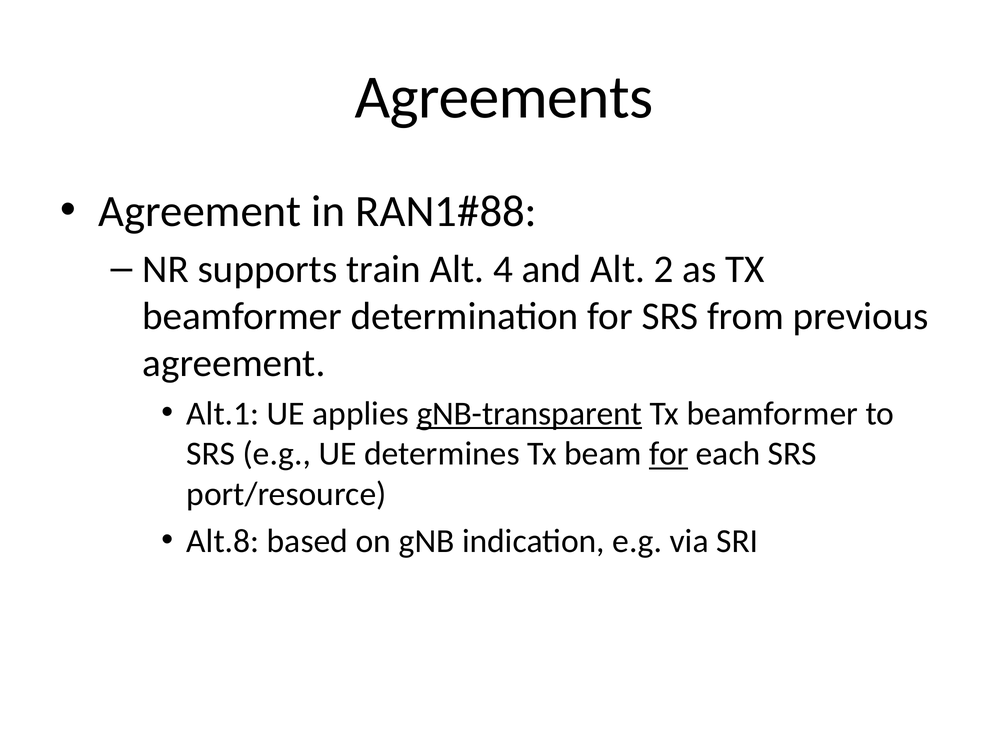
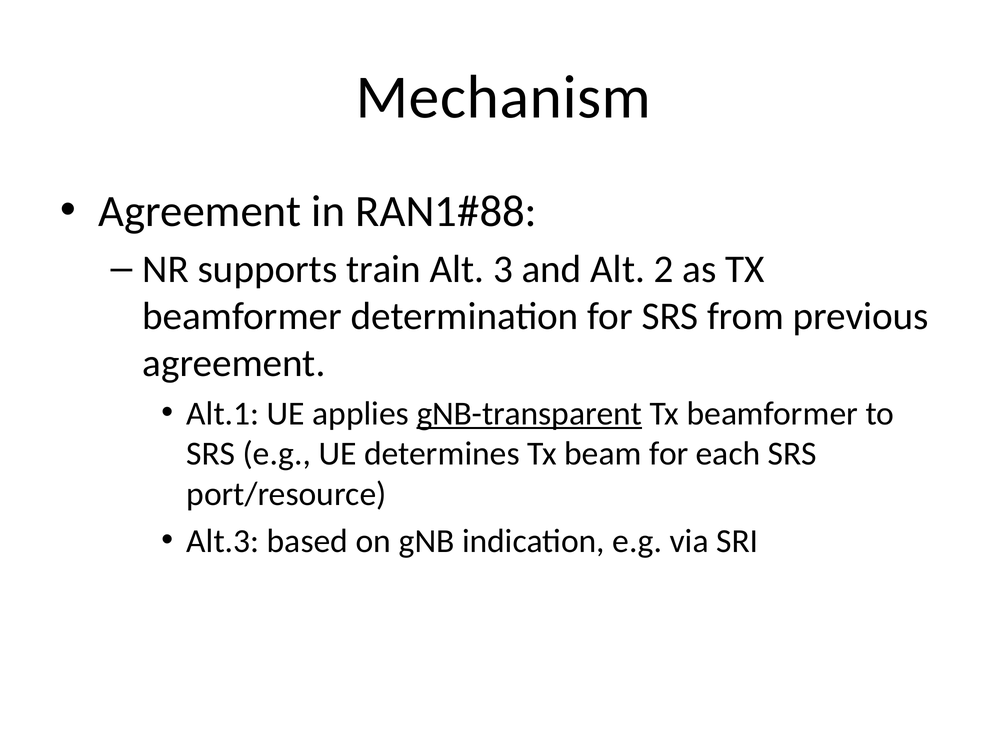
Agreements: Agreements -> Mechanism (503, 98)
4: 4 -> 3 (503, 269)
for underline: present -> none (669, 454)
Alt.8: Alt.8 -> Alt.3 (223, 541)
